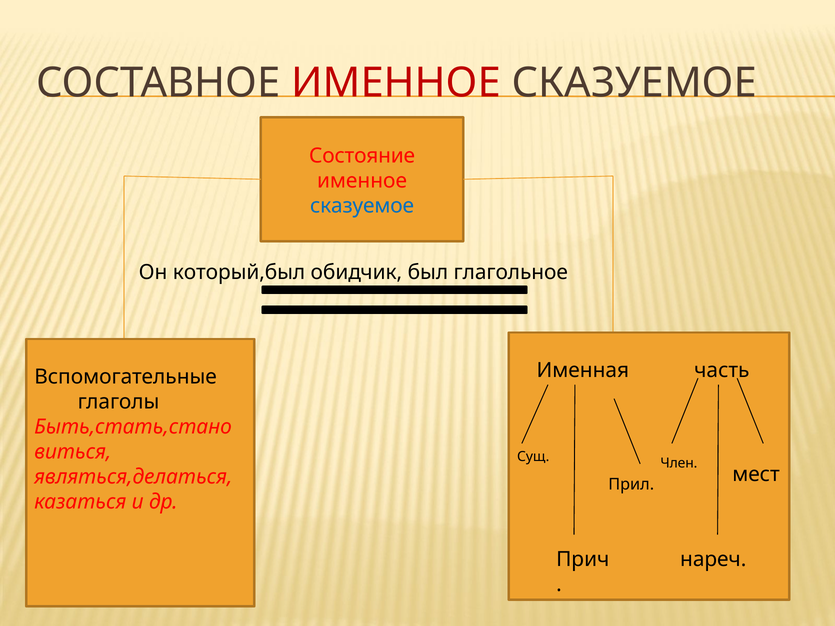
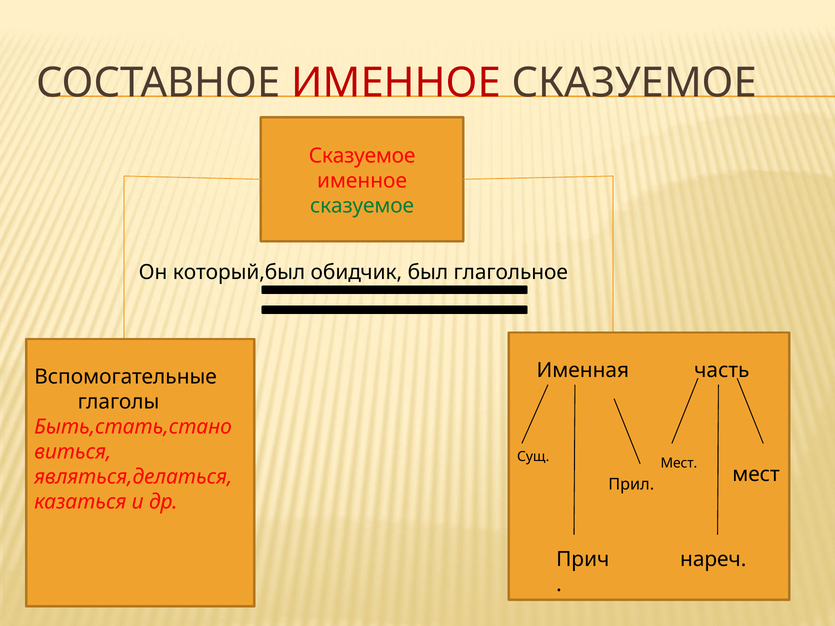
Состояние: Состояние -> Сказуемое (362, 156)
сказуемое colour: blue -> green (362, 206)
Член: Член -> Мест (679, 464)
